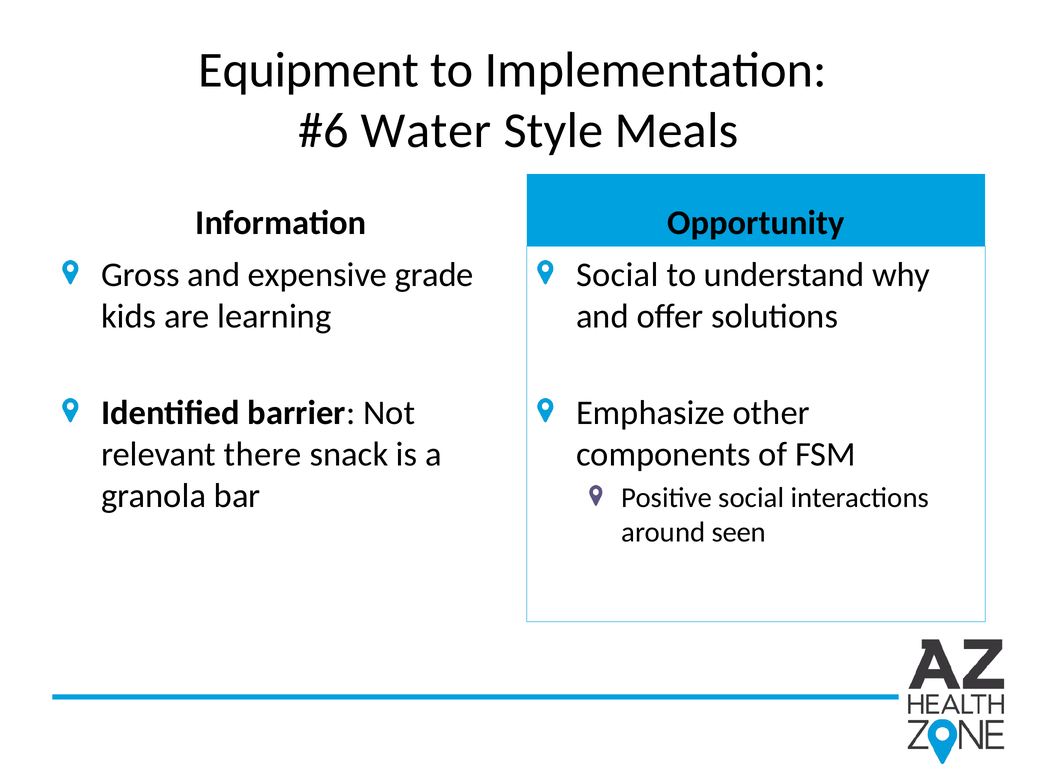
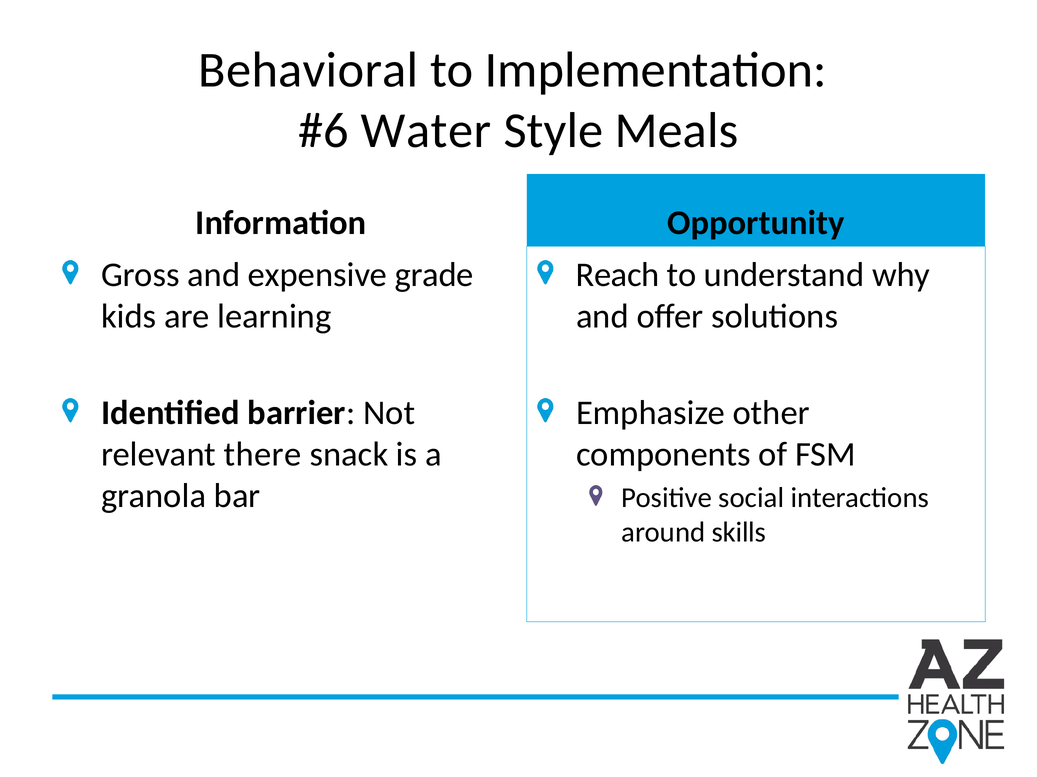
Equipment: Equipment -> Behavioral (308, 70)
Social: Social -> Reach (618, 275)
seen: seen -> skills (739, 533)
